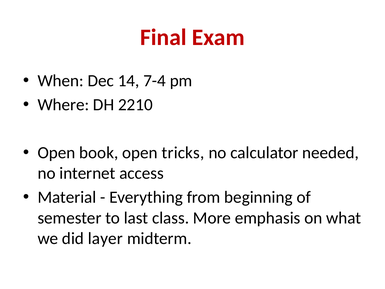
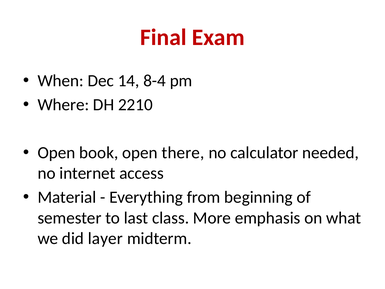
7-4: 7-4 -> 8-4 (155, 81)
tricks: tricks -> there (183, 153)
